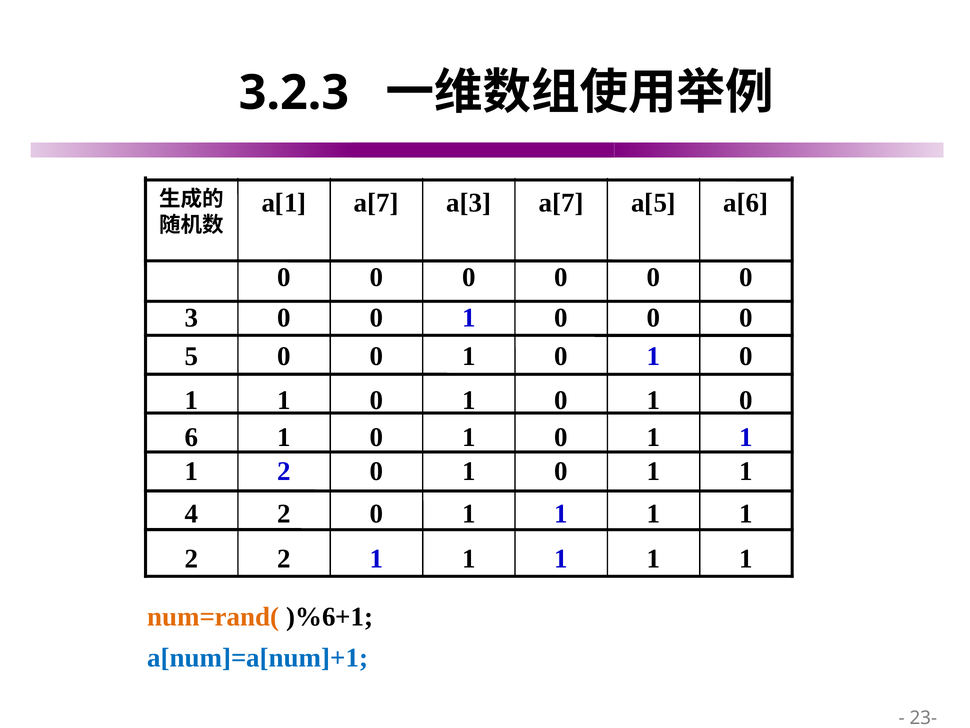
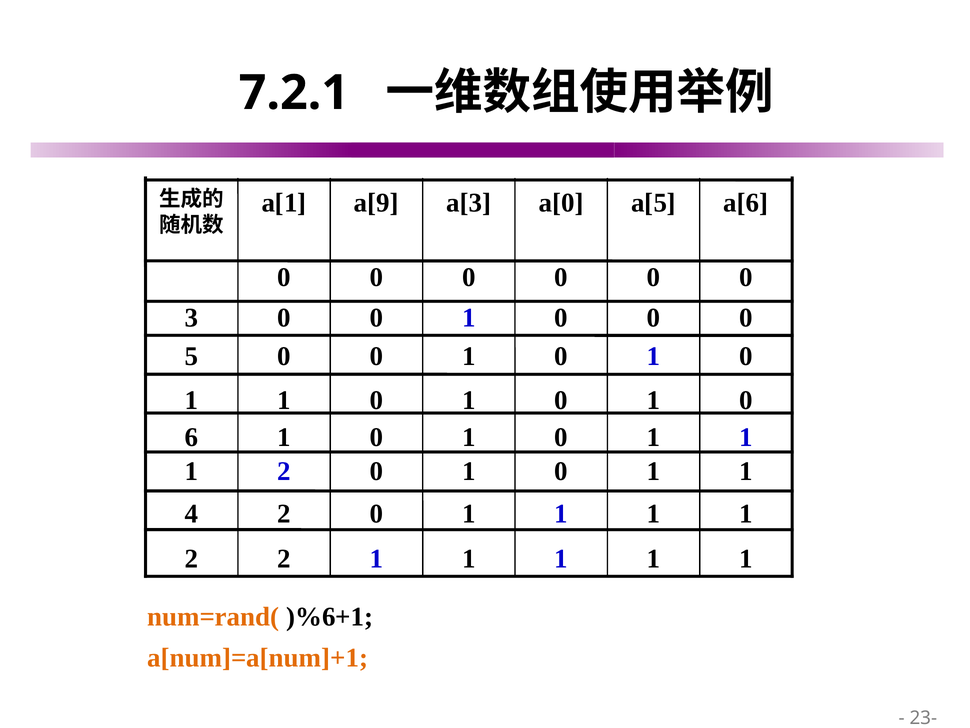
3.2.3: 3.2.3 -> 7.2.1 (294, 93)
a[7: a[7 -> a[9 (376, 203)
a[7: a[7 -> a[0 (561, 203)
a[num]=a[num]+1 colour: blue -> orange (258, 657)
